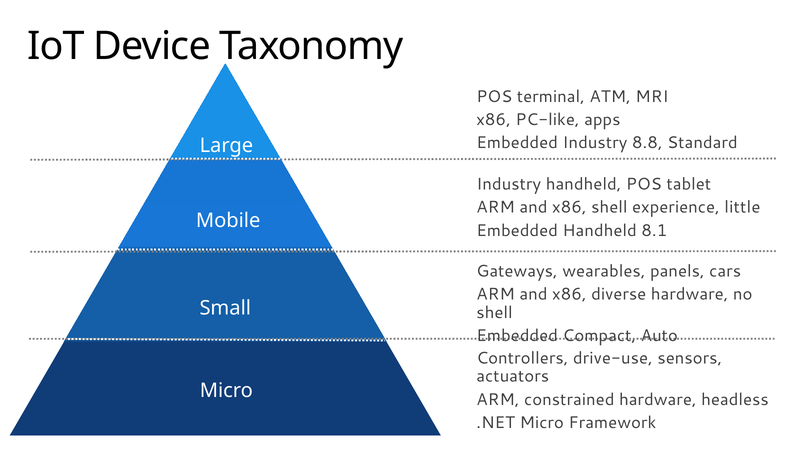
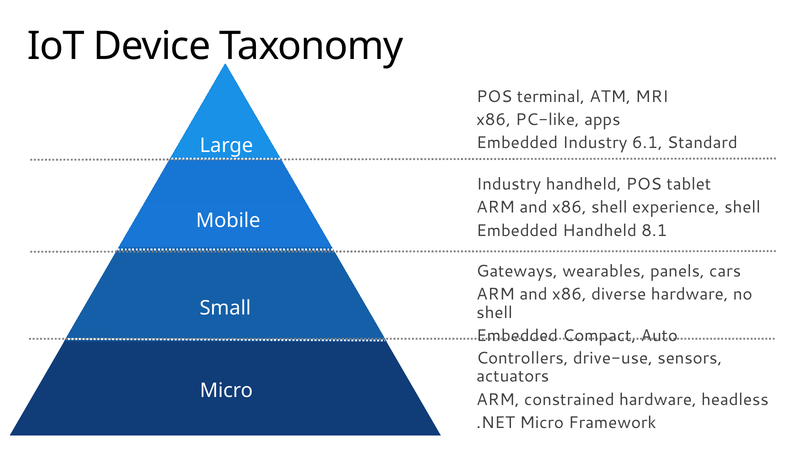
8.8: 8.8 -> 6.1 (647, 143)
experience little: little -> shell (742, 207)
